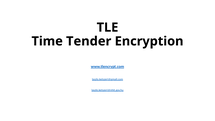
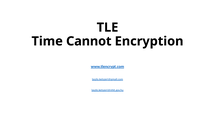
Tender: Tender -> Cannot (89, 41)
